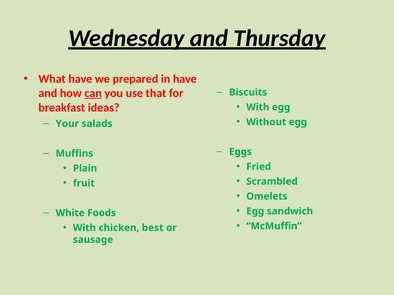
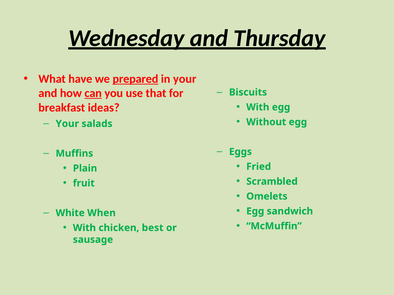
prepared underline: none -> present (135, 79)
in have: have -> your (185, 79)
Foods: Foods -> When (101, 213)
